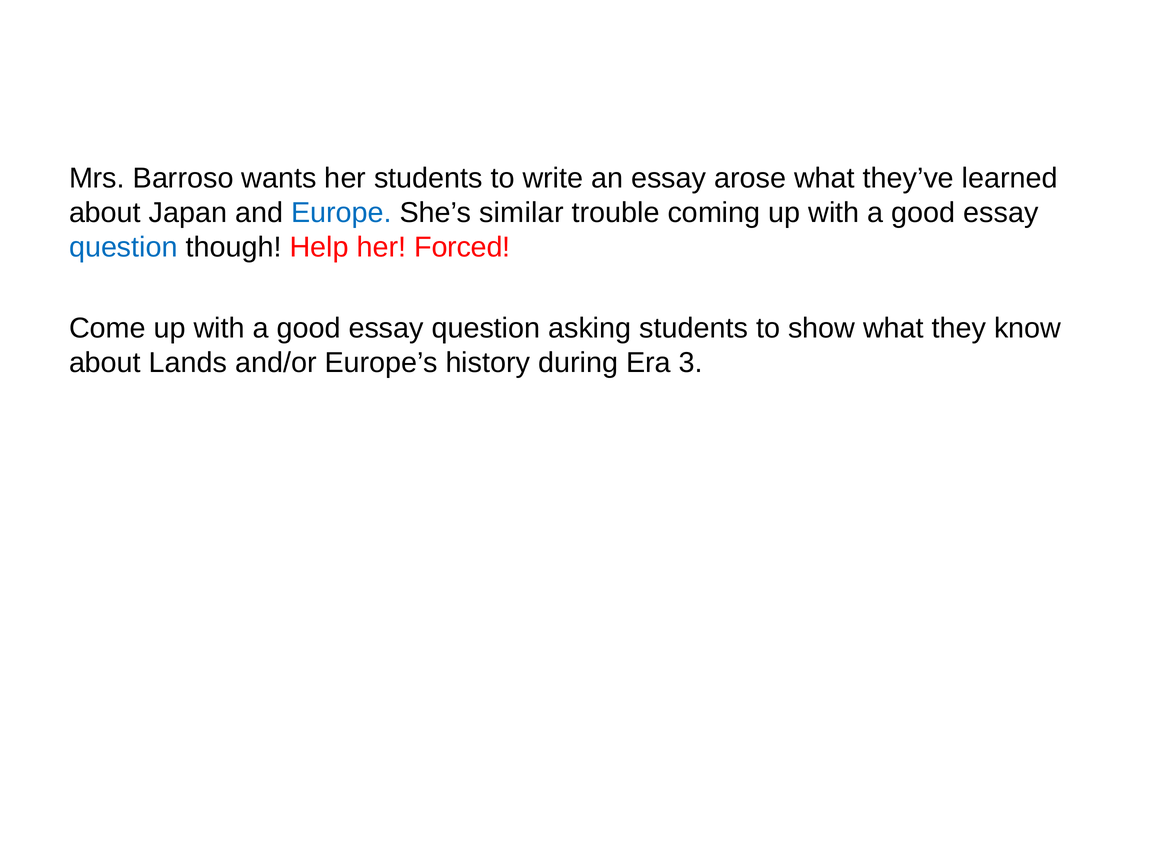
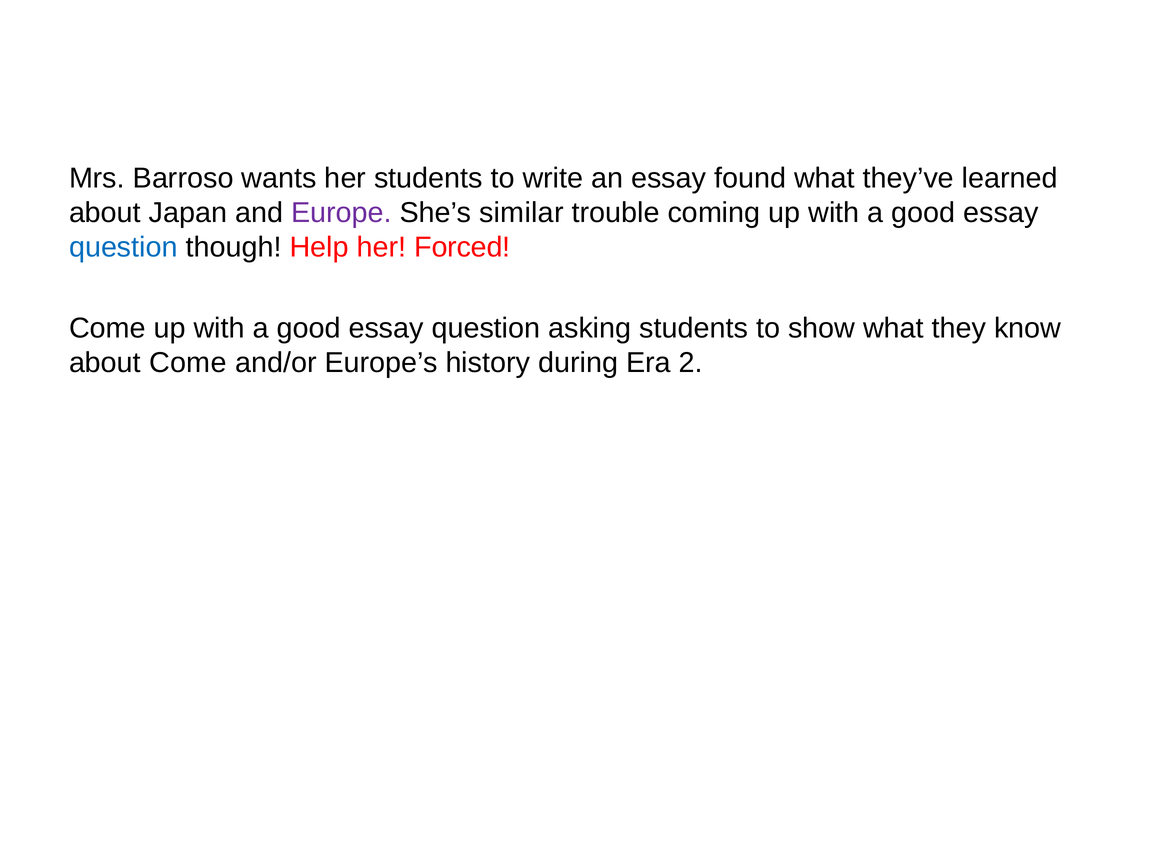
arose: arose -> found (750, 179)
Europe colour: blue -> purple (341, 213)
about Lands: Lands -> Come (188, 363)
3: 3 -> 2 (691, 363)
